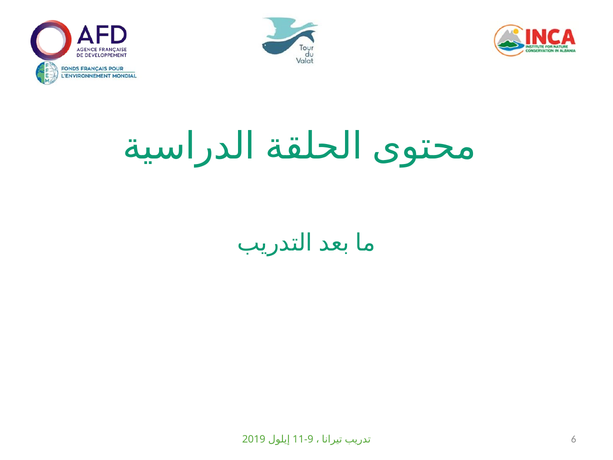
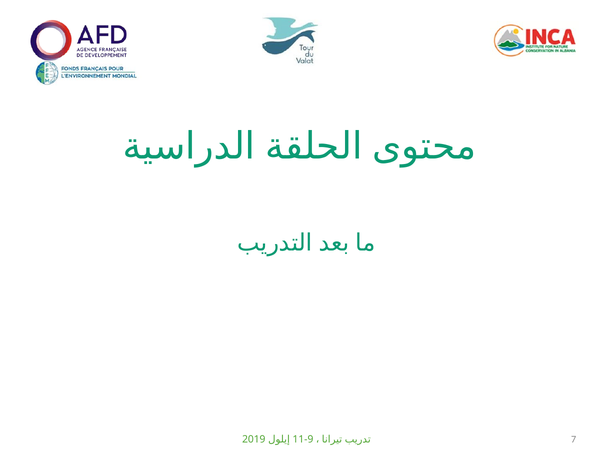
6: 6 -> 7 (574, 439)
